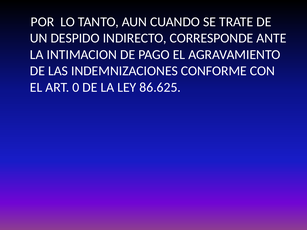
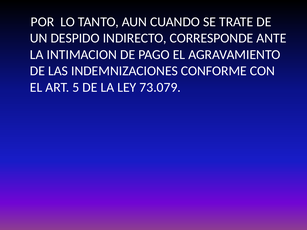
0: 0 -> 5 (76, 87)
86.625: 86.625 -> 73.079 (160, 87)
